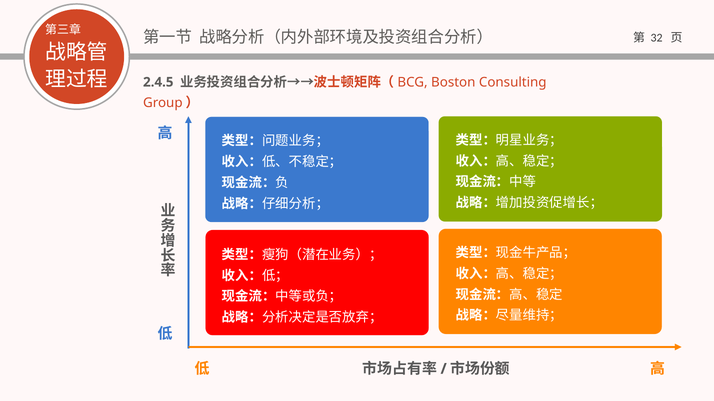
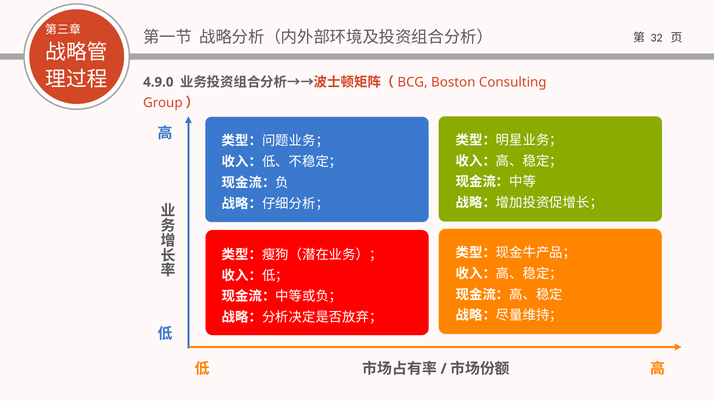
2.4.5: 2.4.5 -> 4.9.0 (158, 82)
